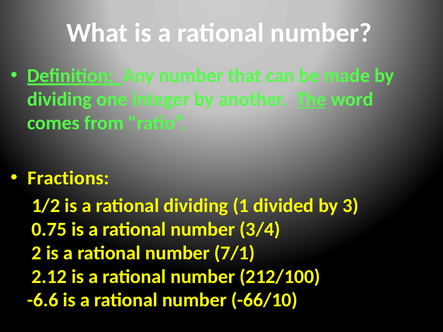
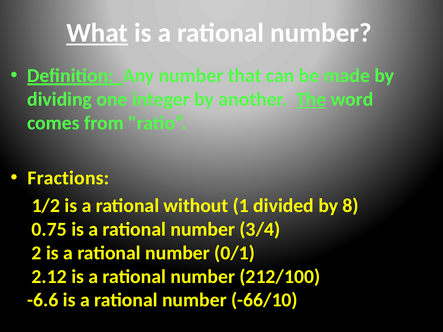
What underline: none -> present (97, 33)
rational dividing: dividing -> without (196, 206)
3: 3 -> 8 (351, 206)
7/1: 7/1 -> 0/1 (235, 253)
